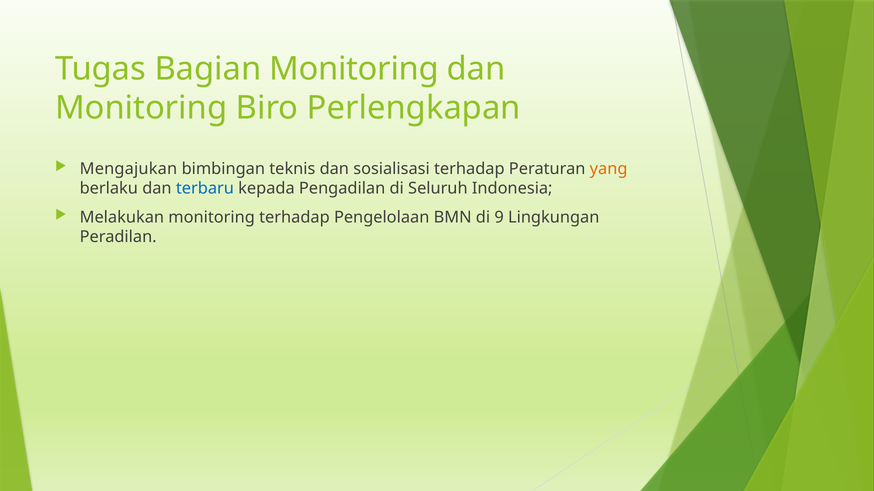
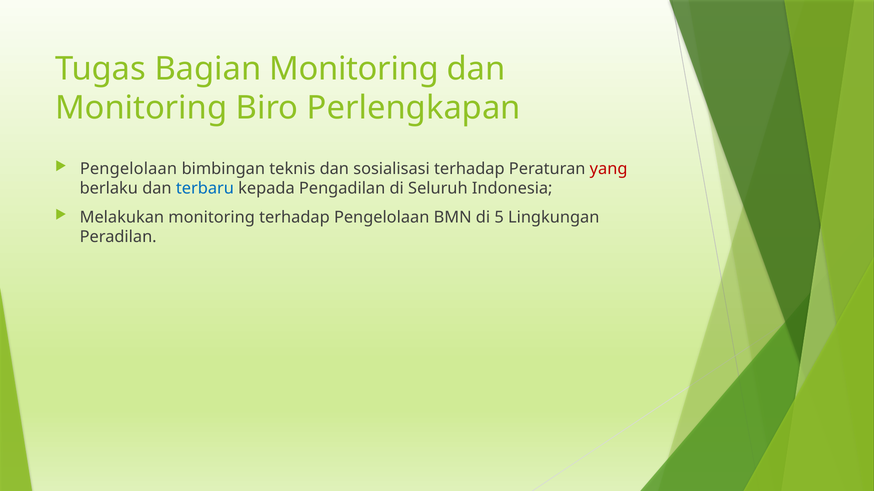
Mengajukan: Mengajukan -> Pengelolaan (128, 169)
yang colour: orange -> red (609, 169)
9: 9 -> 5 (499, 218)
